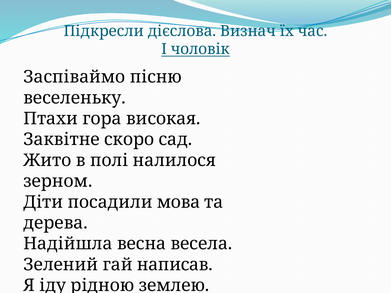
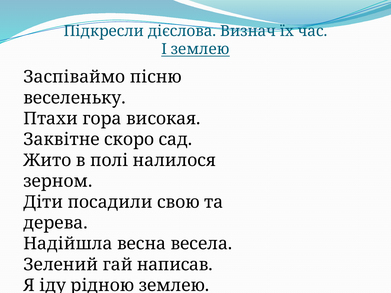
І чоловік: чоловік -> землею (200, 49)
мова: мова -> свою (178, 202)
